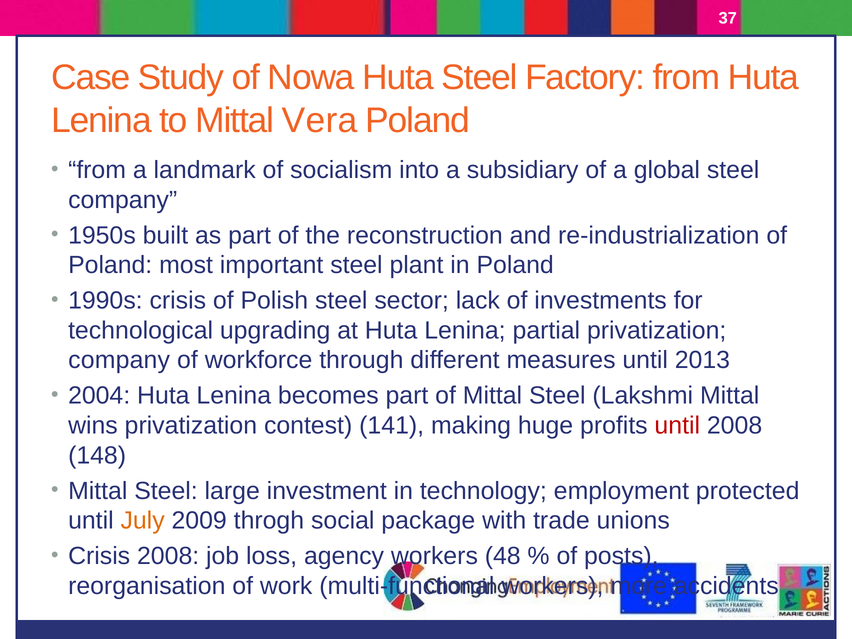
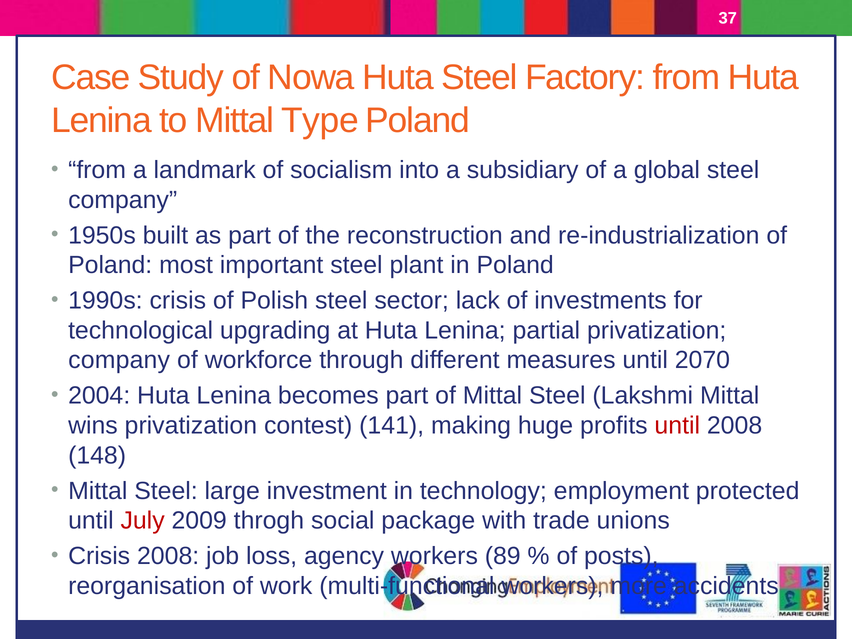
Vera: Vera -> Type (320, 120)
2013: 2013 -> 2070 (702, 360)
July colour: orange -> red (143, 521)
48: 48 -> 89 (503, 556)
